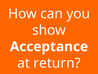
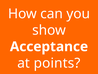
return: return -> points (57, 63)
